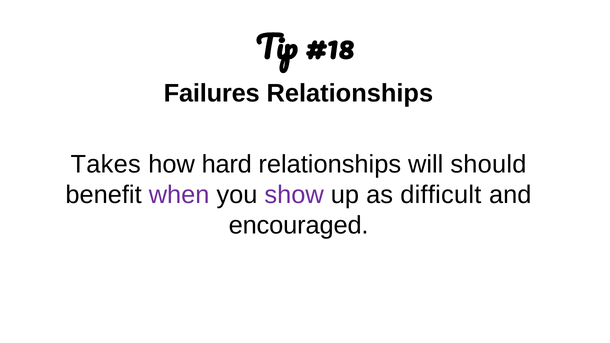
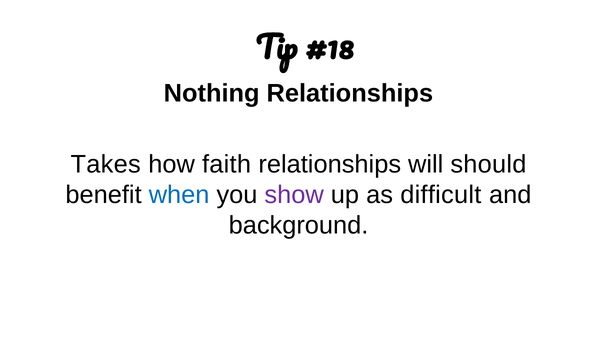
Failures: Failures -> Nothing (212, 93)
hard: hard -> faith (227, 164)
when colour: purple -> blue (179, 195)
encouraged: encouraged -> background (299, 225)
